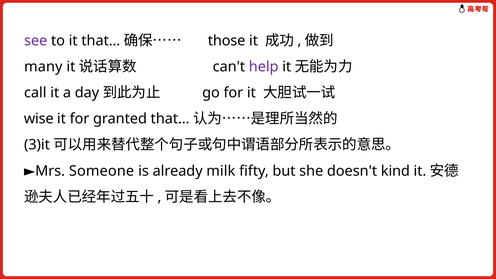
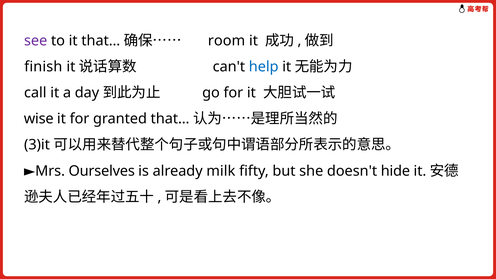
those: those -> room (227, 41)
many: many -> finish (43, 67)
help colour: purple -> blue (264, 67)
Someone: Someone -> Ourselves (102, 171)
kind: kind -> hide (395, 171)
